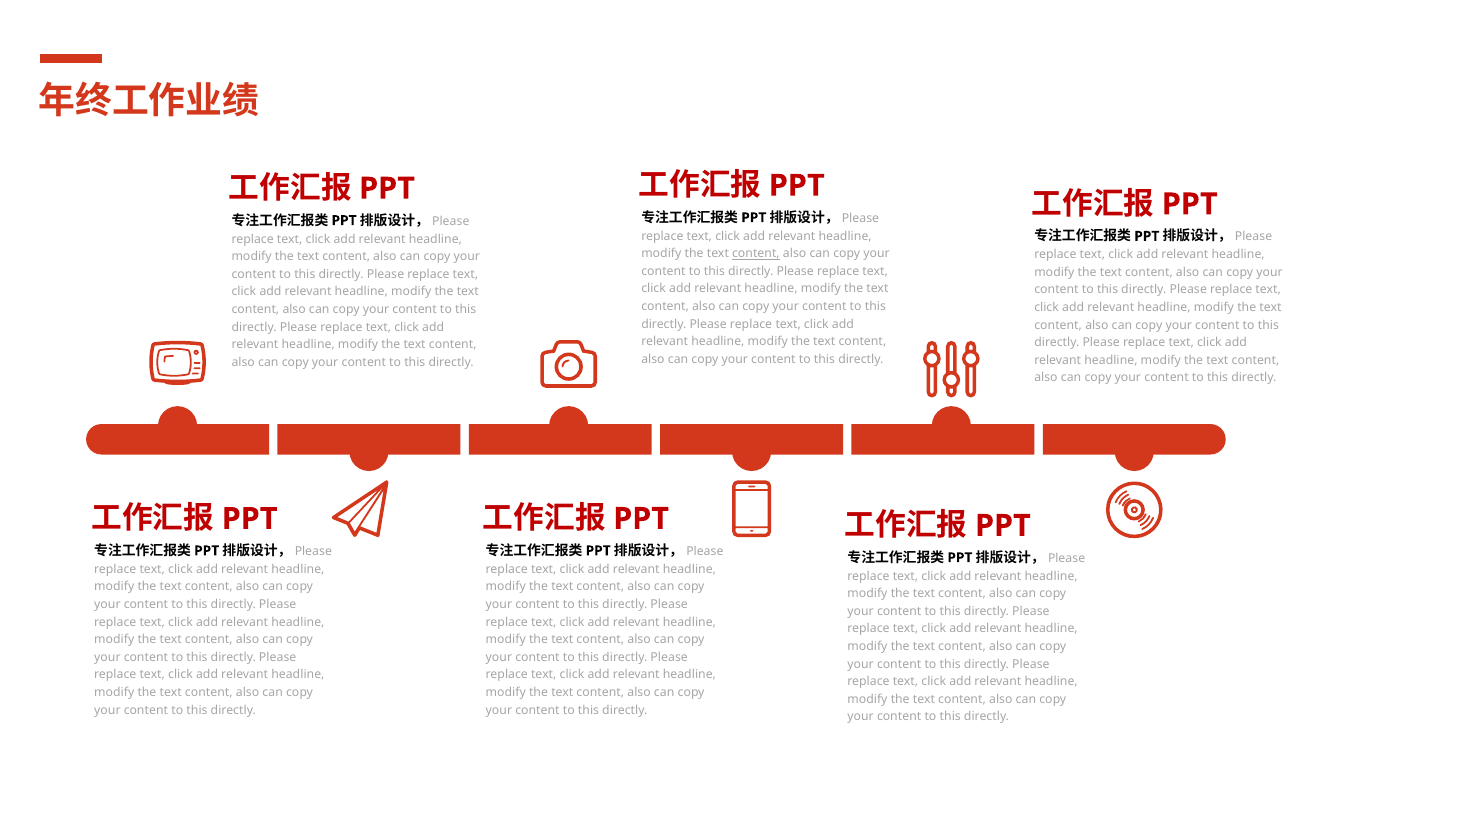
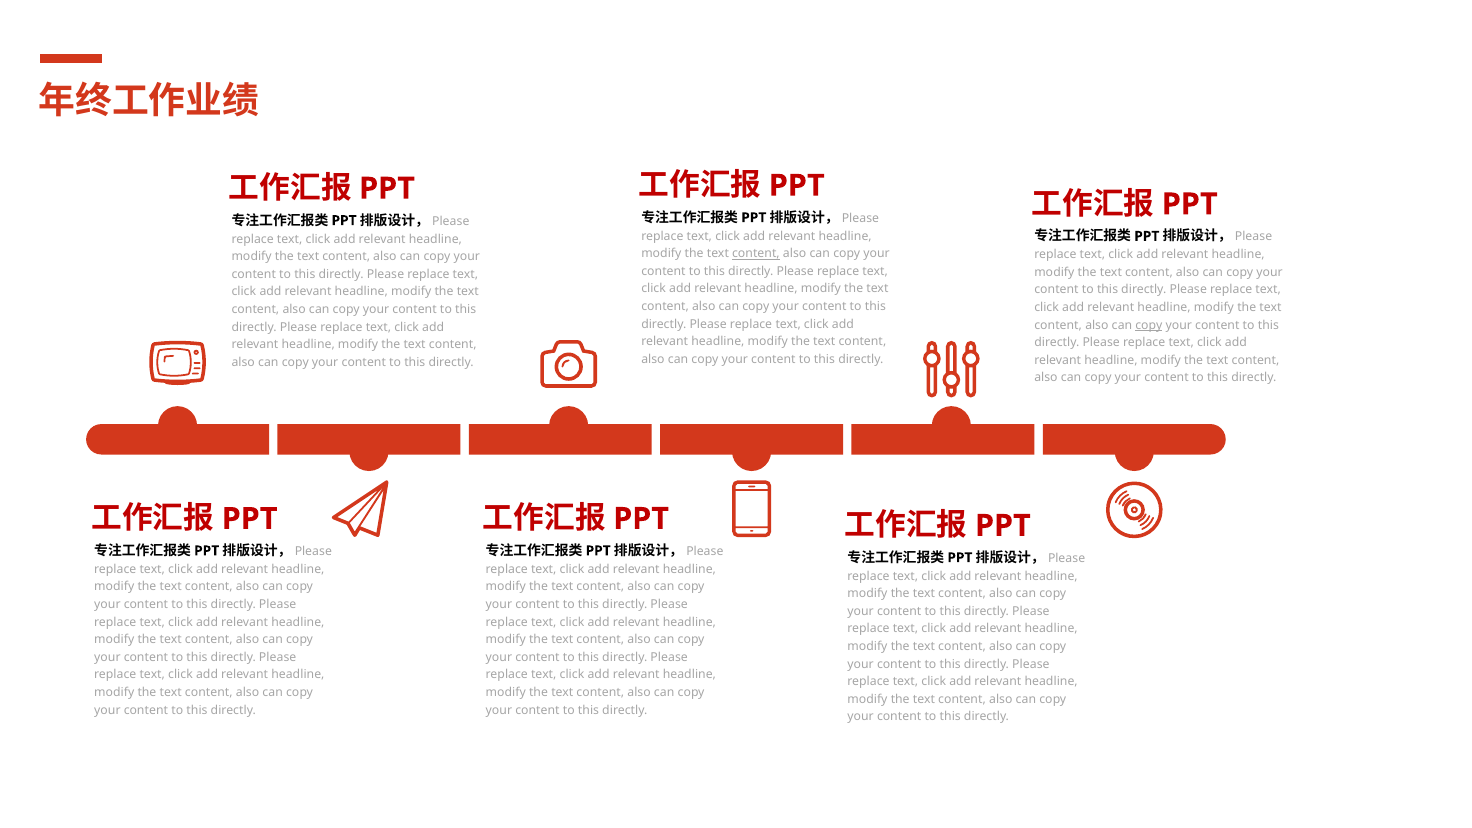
copy underline: none -> present (1149, 325)
